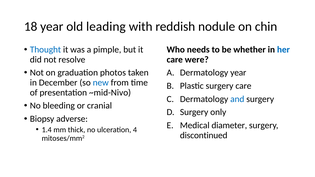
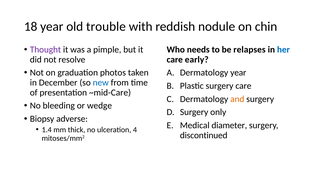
leading: leading -> trouble (106, 26)
Thought colour: blue -> purple (45, 50)
whether: whether -> relapses (250, 50)
were: were -> early (197, 60)
~mid-Nivo: ~mid-Nivo -> ~mid-Care (110, 93)
and colour: blue -> orange (237, 99)
cranial: cranial -> wedge (99, 106)
